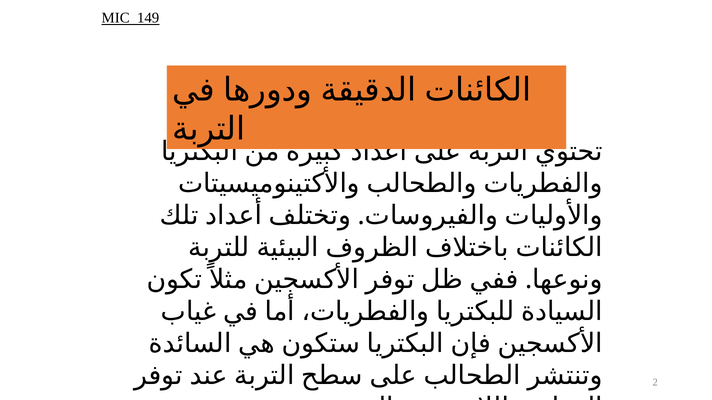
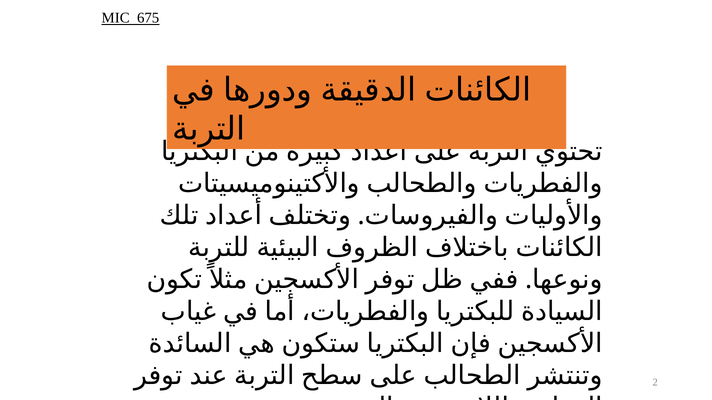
149: 149 -> 675 (148, 18)
